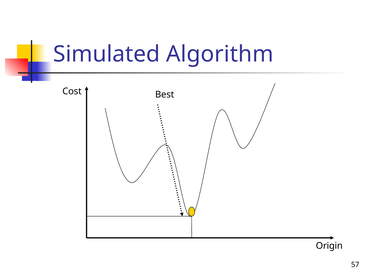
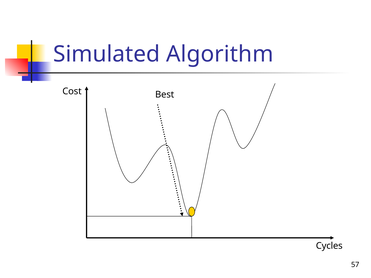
Origin: Origin -> Cycles (329, 246)
